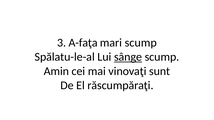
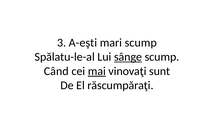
A-faţa: A-faţa -> A-eşti (83, 43)
Amin: Amin -> Când (56, 71)
mai underline: none -> present (97, 71)
